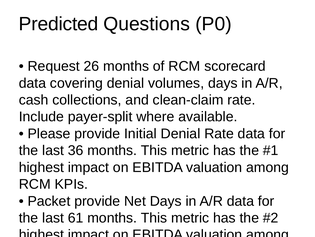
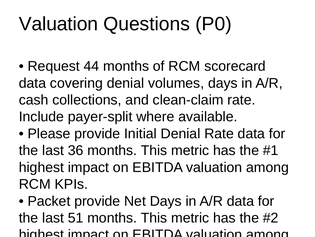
Predicted: Predicted -> Valuation (58, 24)
26: 26 -> 44 (91, 66)
61: 61 -> 51 (76, 217)
